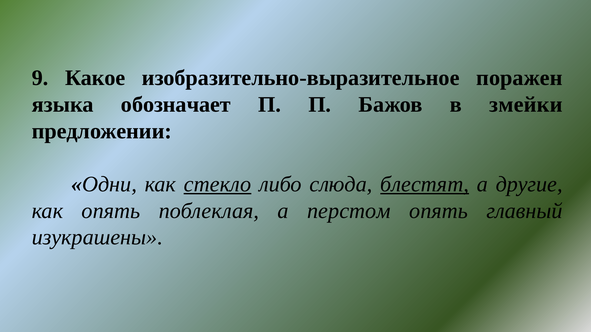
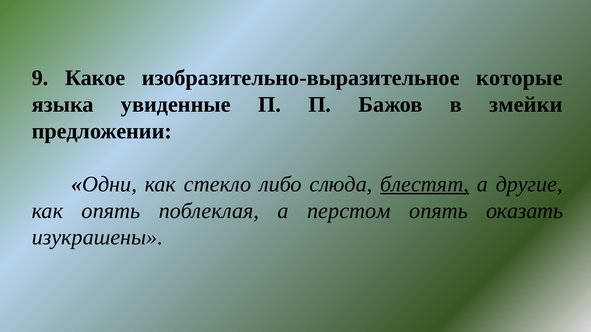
поражен: поражен -> которые (519, 78)
обозначает: обозначает -> увиденные (176, 105)
стекло underline: present -> none (217, 184)
главный: главный -> оказать (525, 211)
